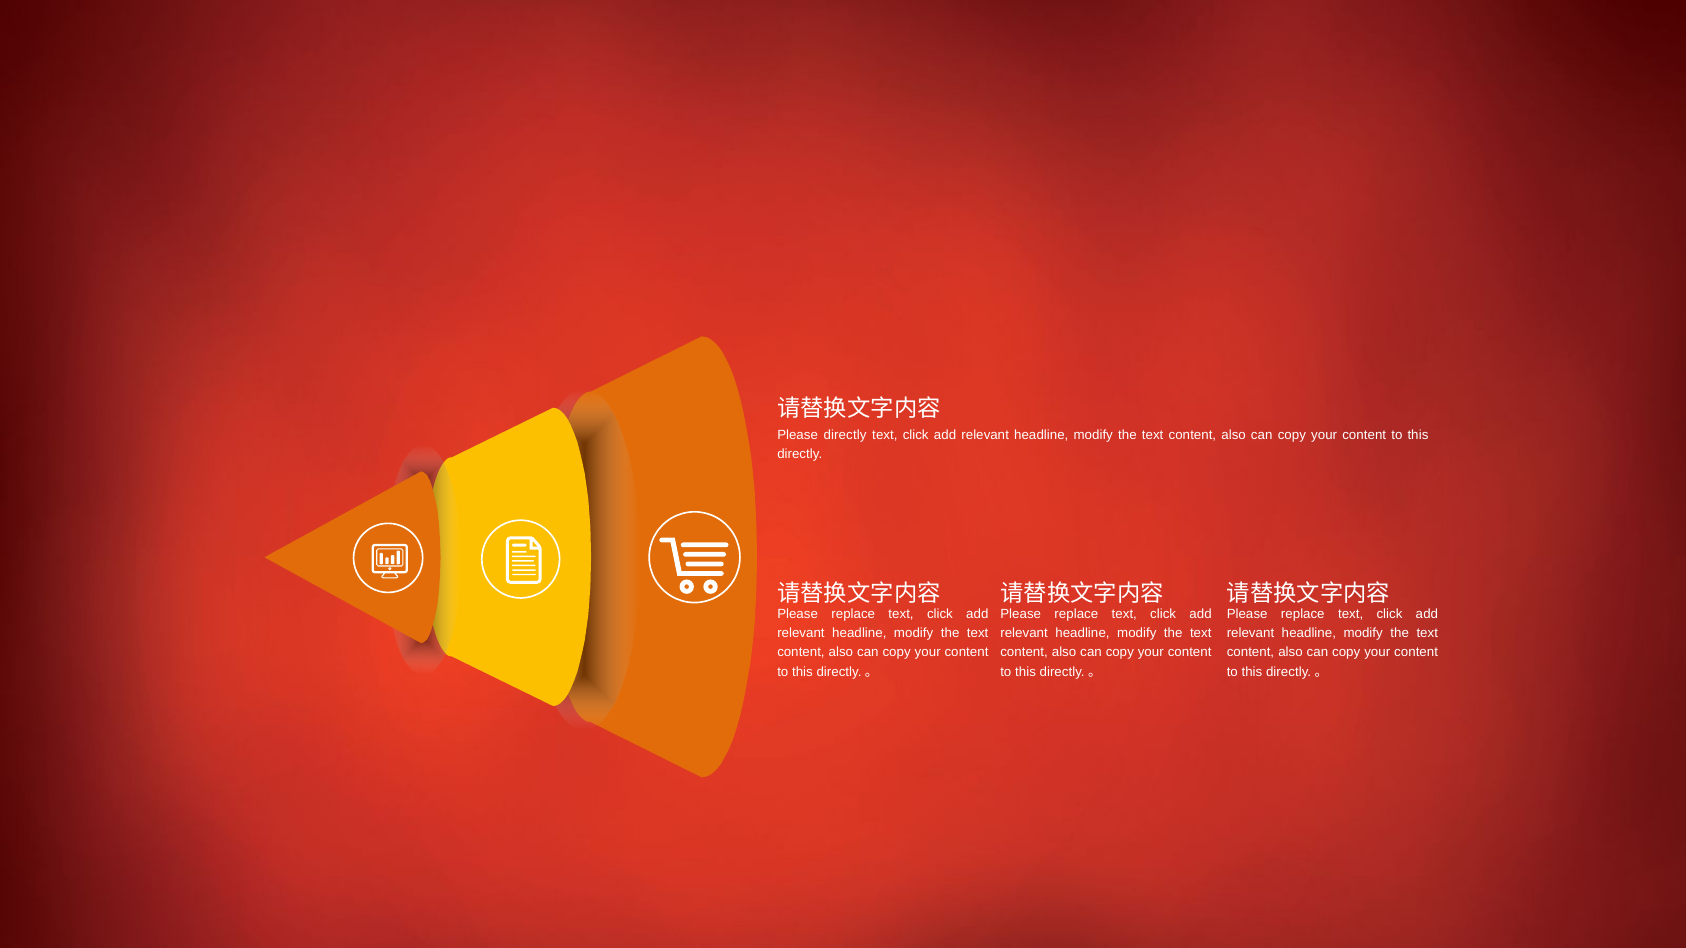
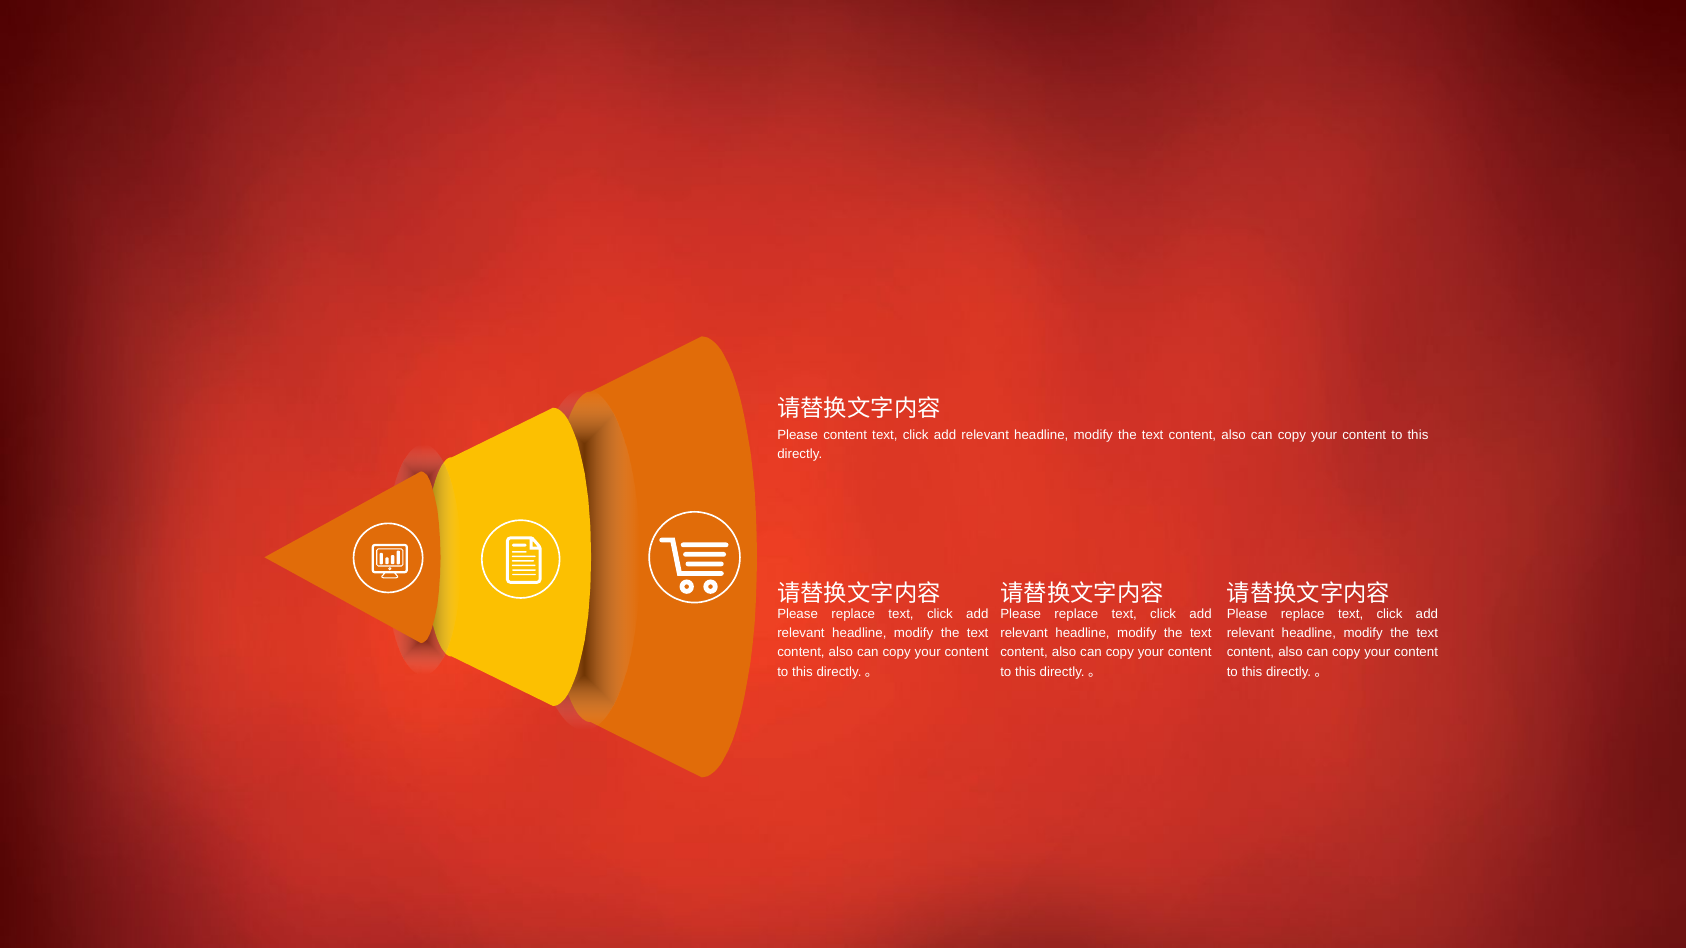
Please directly: directly -> content (845, 435)
